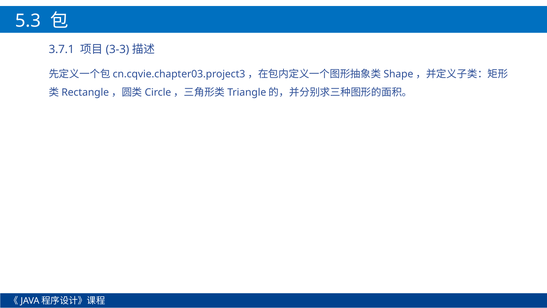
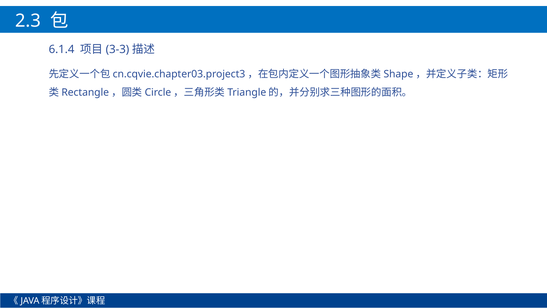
5.3: 5.3 -> 2.3 (28, 21)
3.7.1: 3.7.1 -> 6.1.4 (62, 49)
